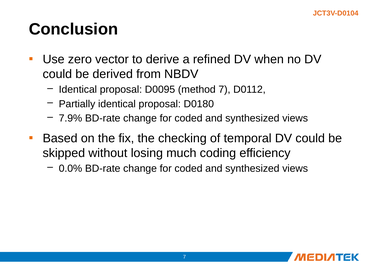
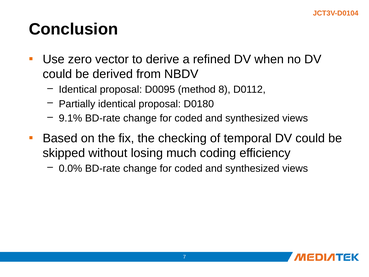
method 7: 7 -> 8 (224, 90)
7.9%: 7.9% -> 9.1% (70, 118)
